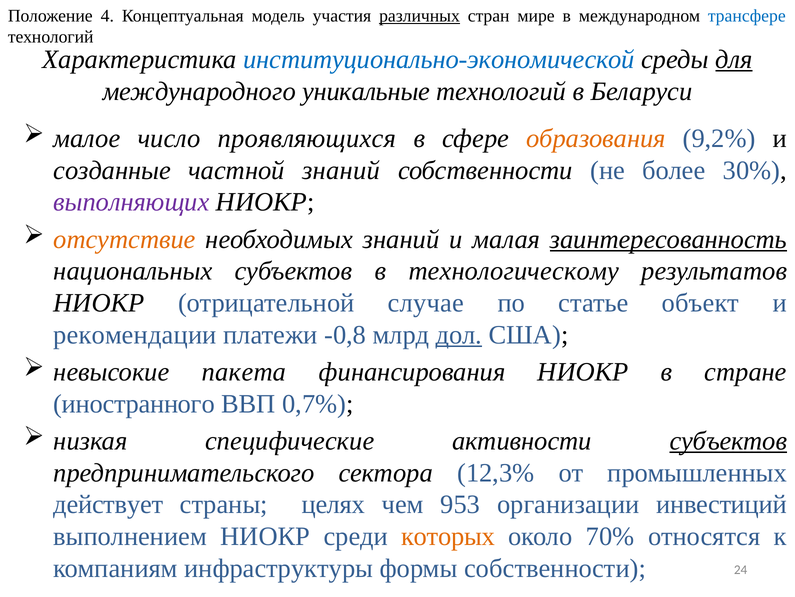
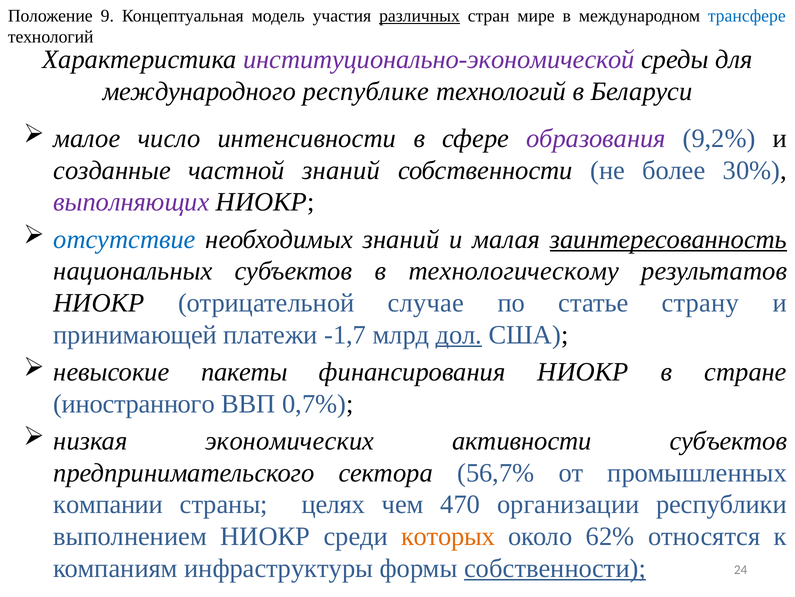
4: 4 -> 9 (107, 16)
институционально-экономической colour: blue -> purple (439, 59)
для underline: present -> none (734, 59)
уникальные: уникальные -> республике (366, 91)
проявляющихся: проявляющихся -> интенсивности (307, 138)
образования colour: orange -> purple (596, 138)
отсутствие colour: orange -> blue (125, 239)
объект: объект -> страну (700, 303)
рекомендации: рекомендации -> принимающей (135, 334)
-0,8: -0,8 -> -1,7 (345, 334)
пакета: пакета -> пакеты (244, 371)
специфические: специфические -> экономических (290, 440)
субъектов underline: present -> none (728, 440)
12,3%: 12,3% -> 56,7% (496, 472)
действует: действует -> компании (108, 504)
953: 953 -> 470 (460, 504)
инвестиций: инвестиций -> республики (722, 504)
70%: 70% -> 62% (610, 536)
собственности underline: none -> present (555, 568)
